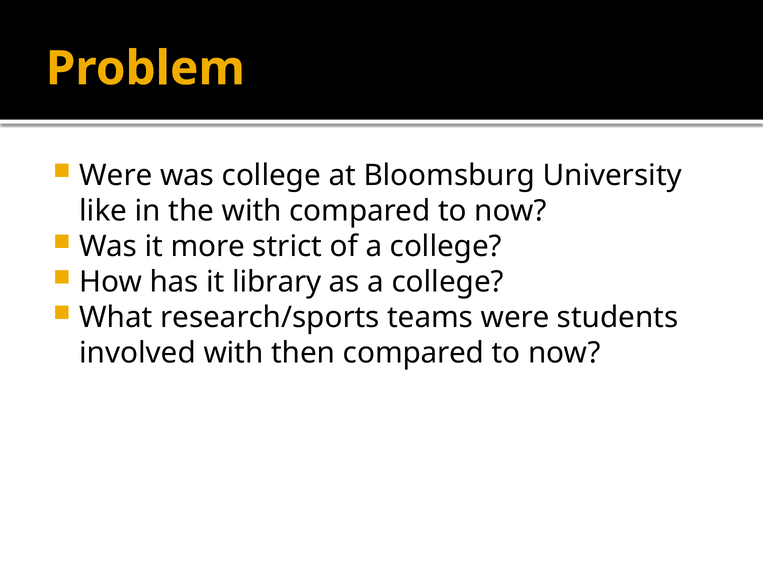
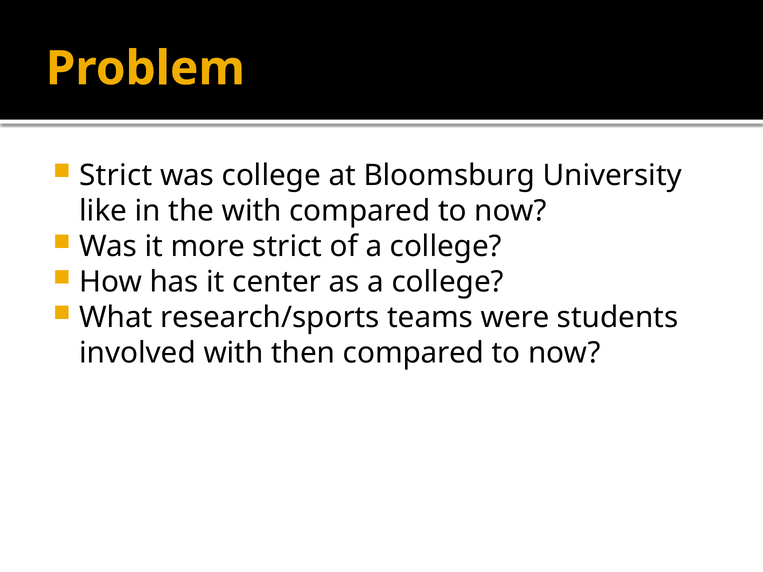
Were: Were -> Strict (116, 176)
library: library -> center (277, 282)
